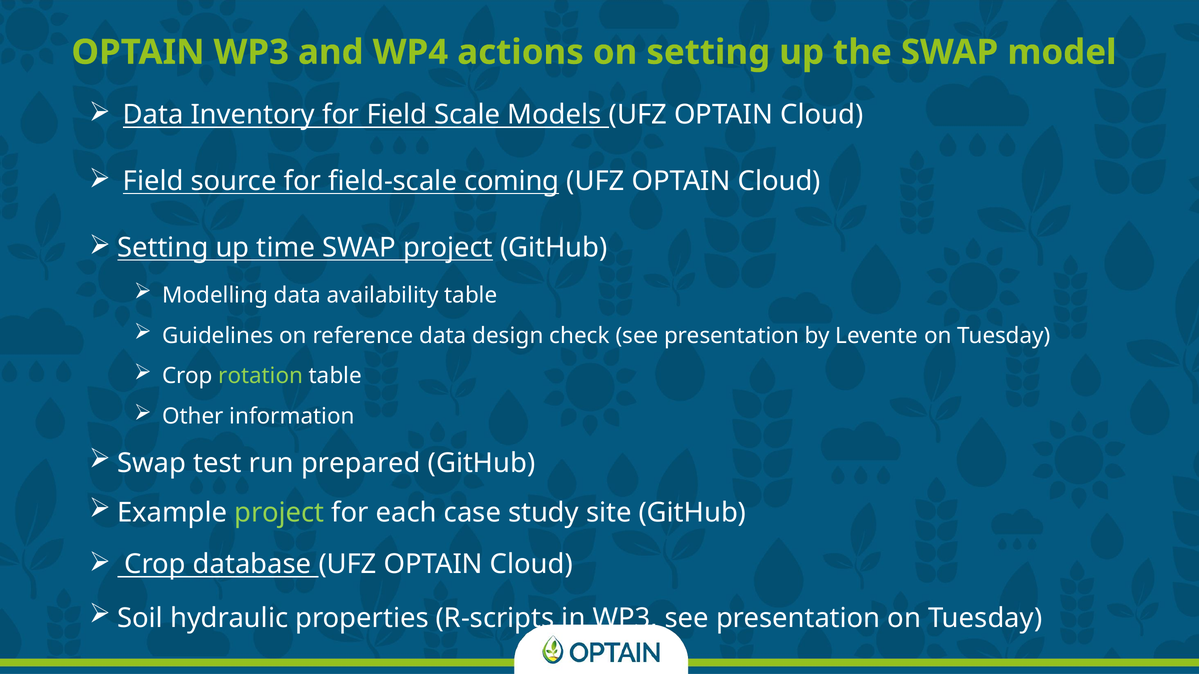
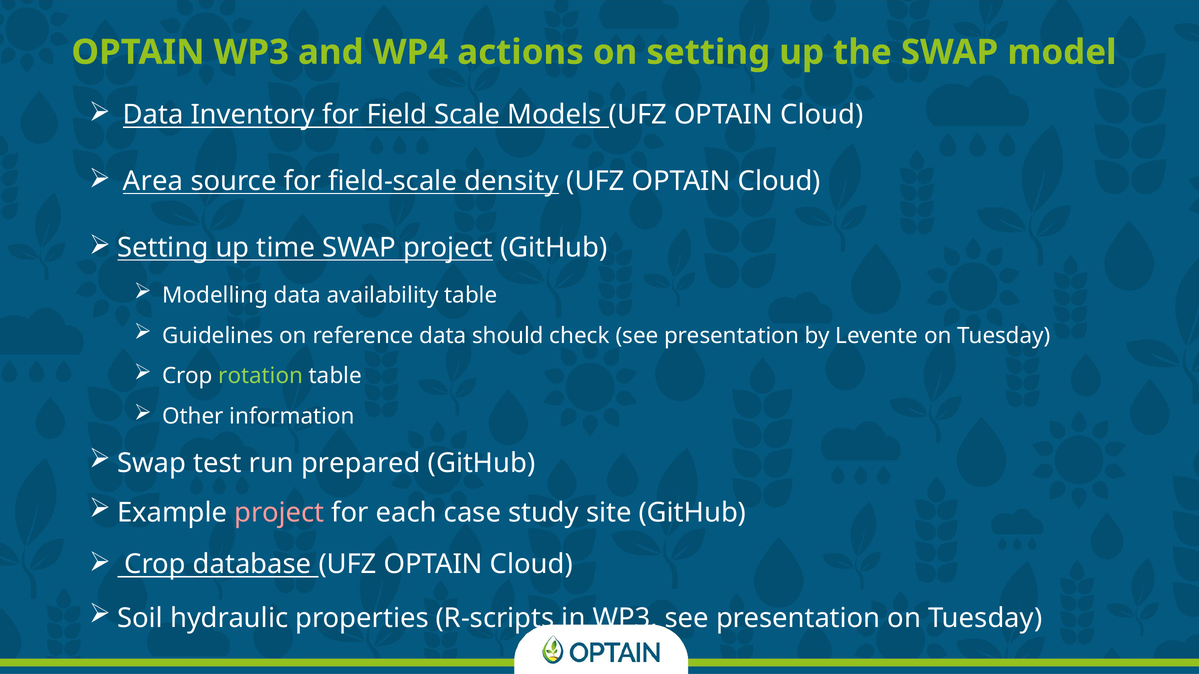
Field: Field -> Area (153, 181)
coming: coming -> density (511, 181)
design: design -> should (508, 336)
project colour: light green -> pink (279, 513)
